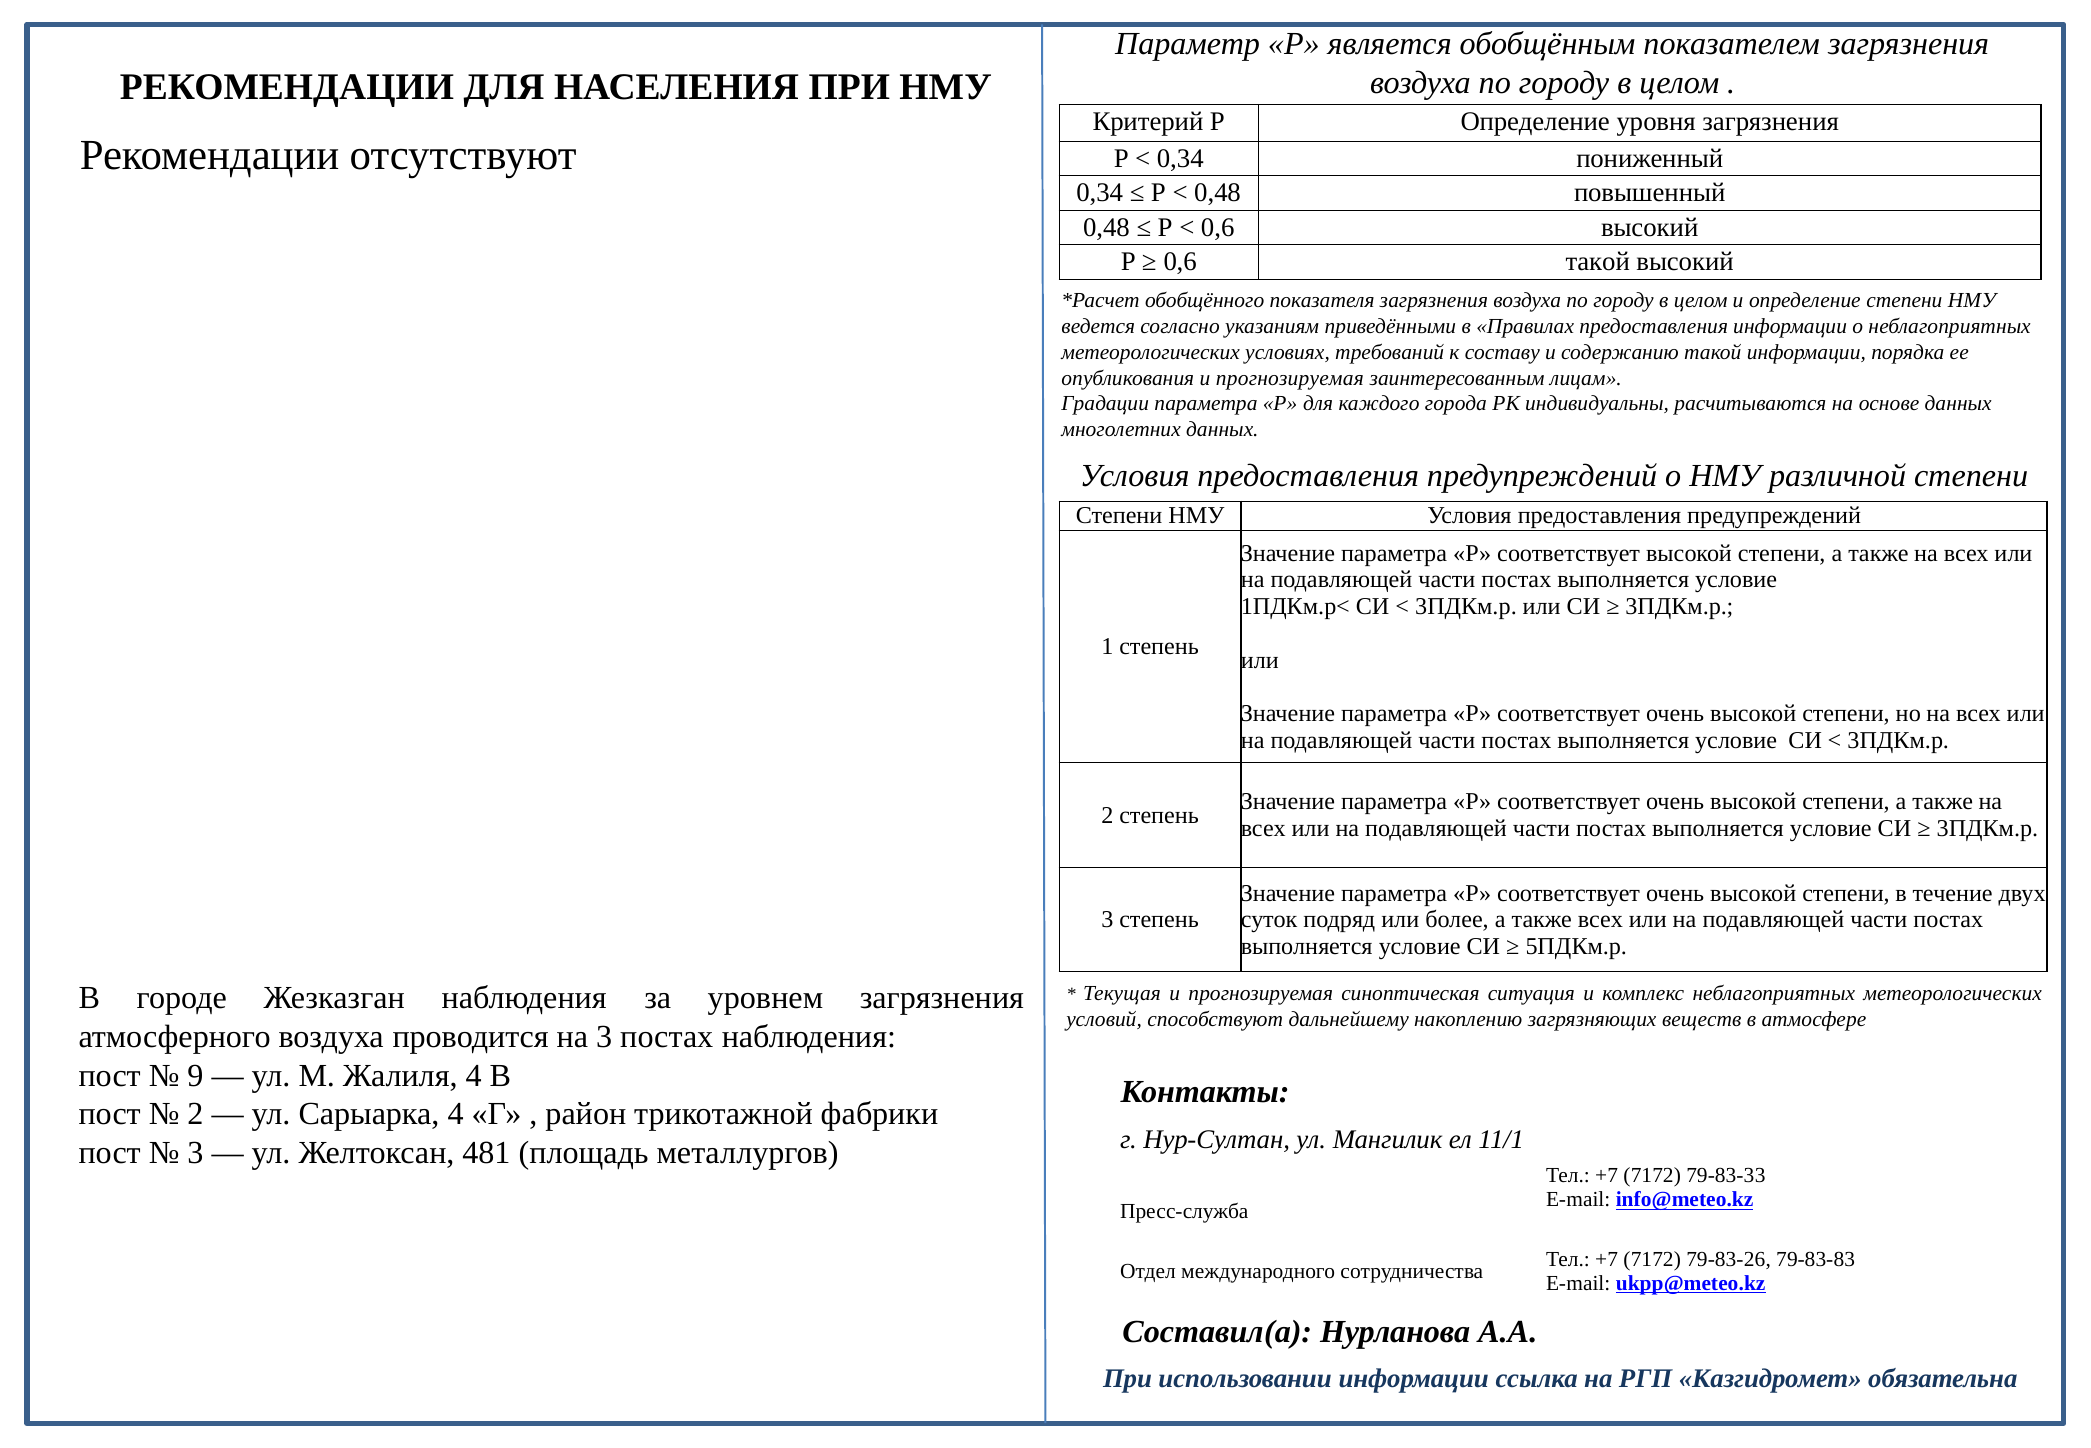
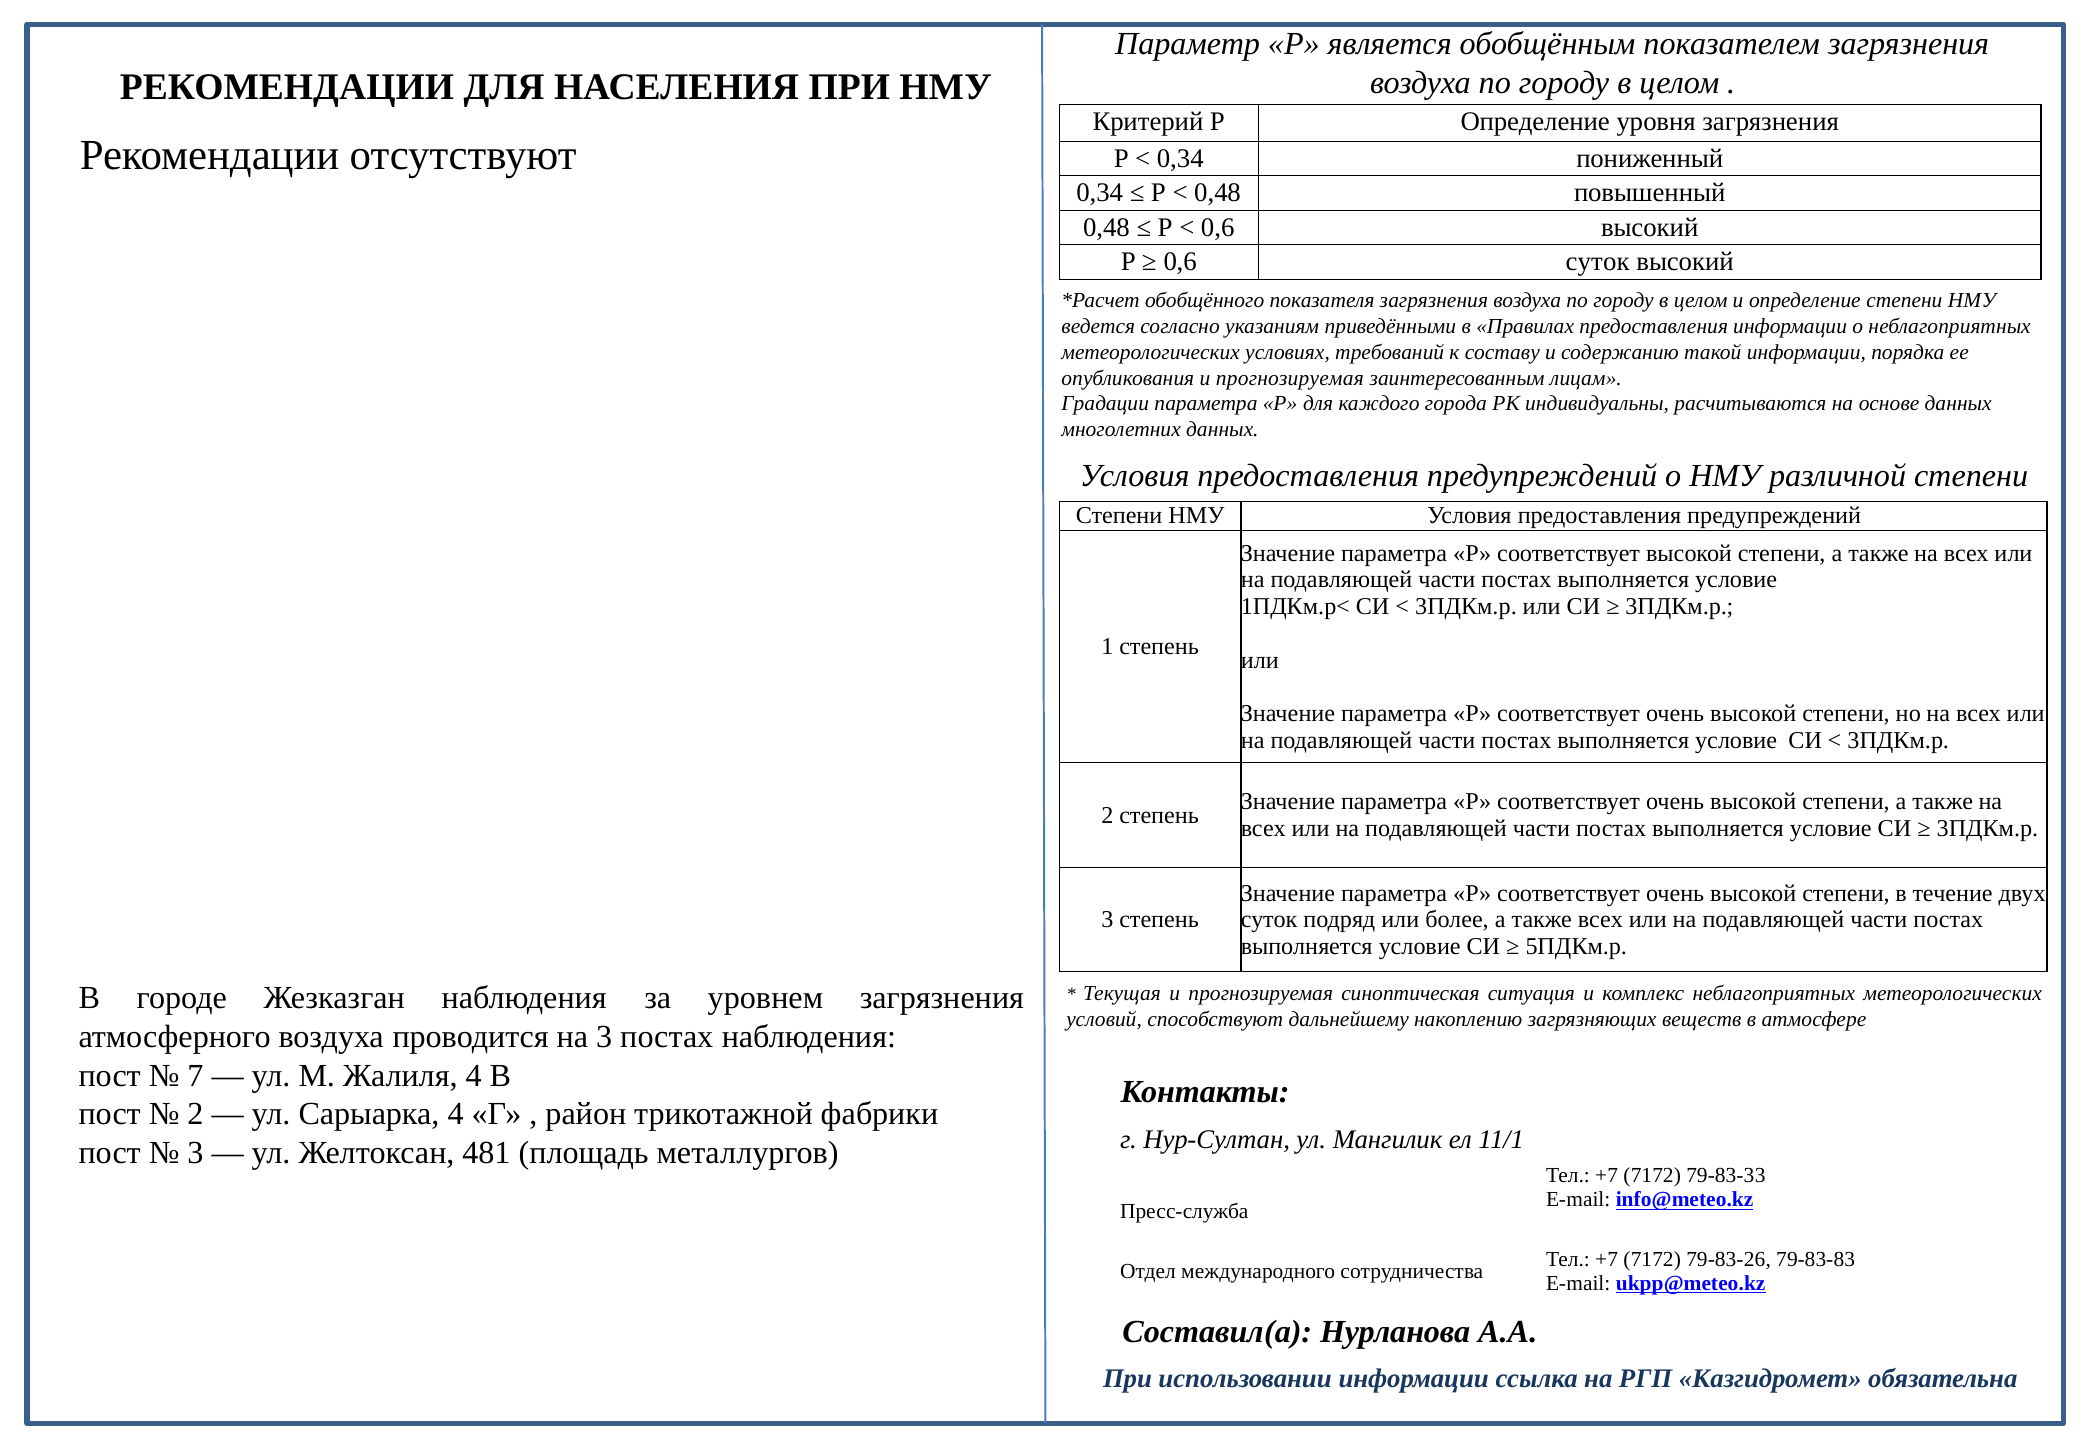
0,6 такой: такой -> суток (1598, 262)
9: 9 -> 7 (195, 1075)
